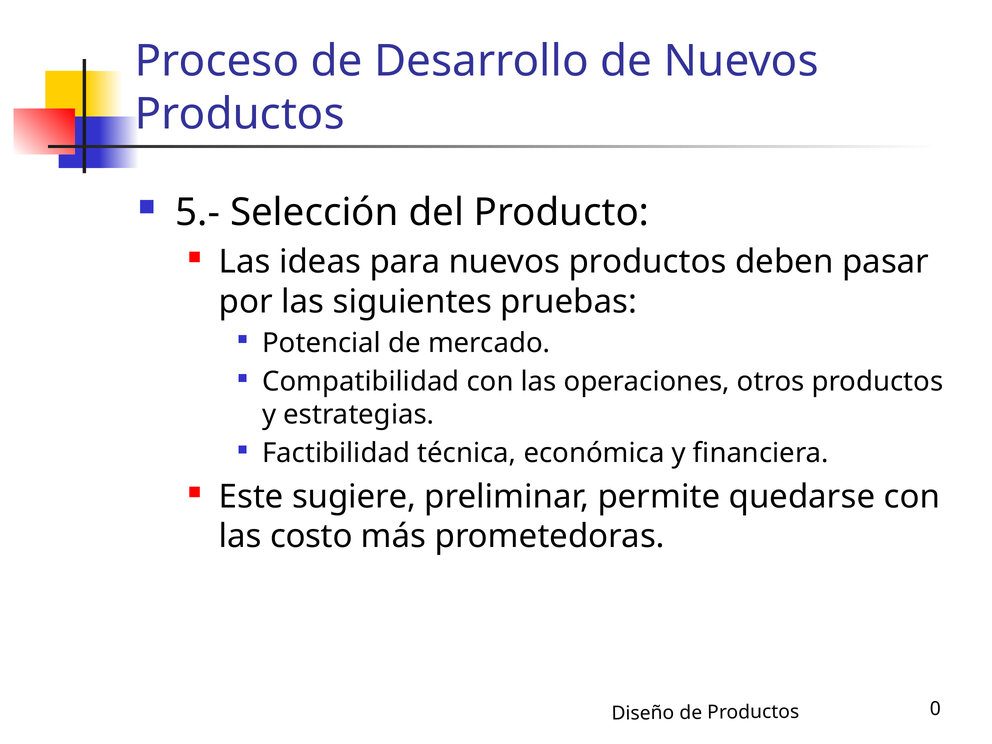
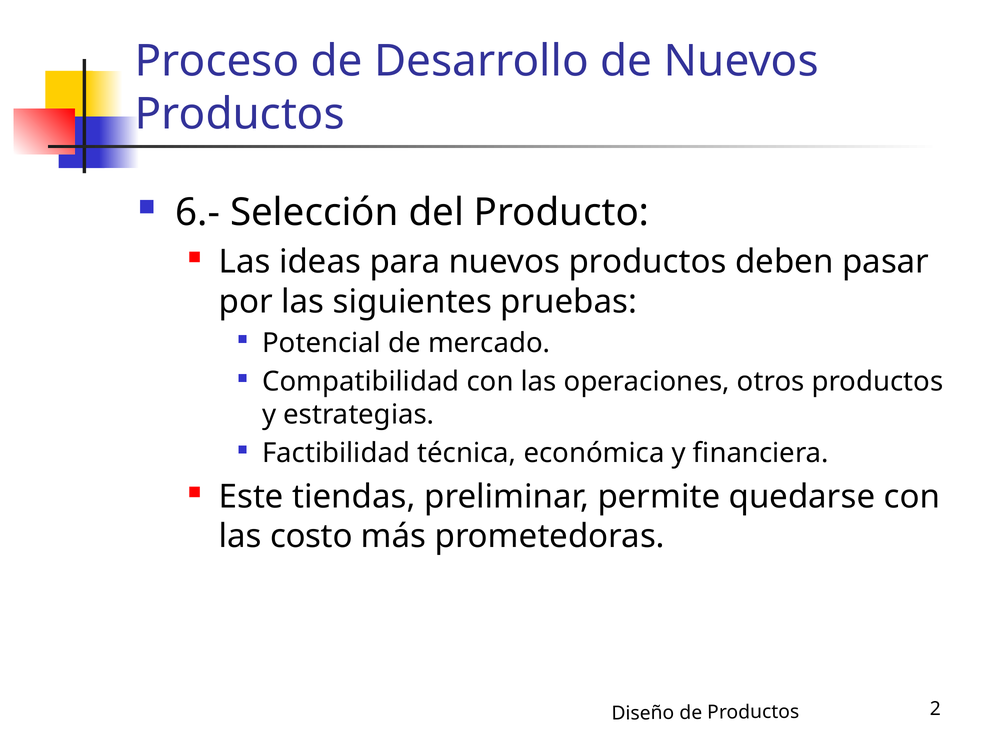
5.-: 5.- -> 6.- (198, 213)
sugiere: sugiere -> tiendas (354, 497)
0: 0 -> 2 (935, 709)
